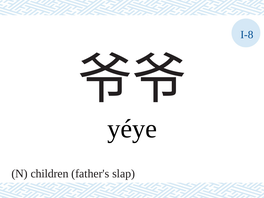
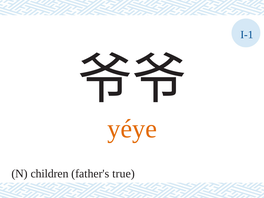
I-8: I-8 -> I-1 (247, 35)
yéye colour: black -> orange (132, 129)
slap: slap -> true (124, 174)
